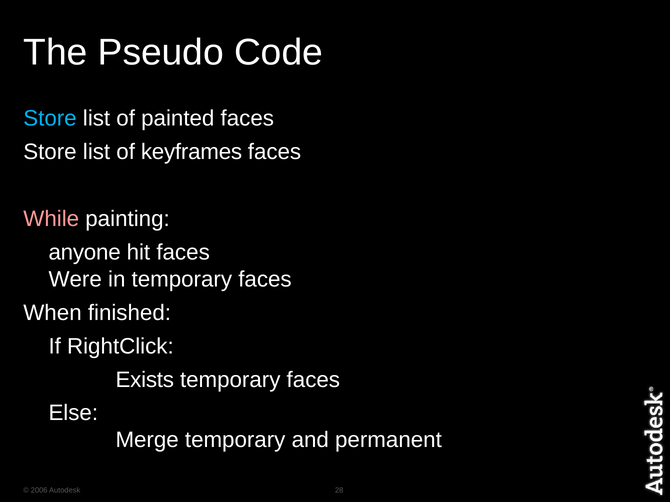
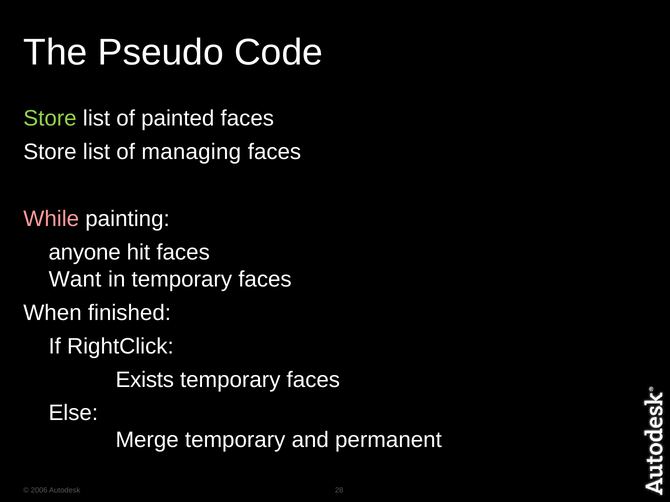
Store colour: light blue -> light green (50, 119)
keyframes: keyframes -> managing (191, 152)
Were: Were -> Want (75, 280)
